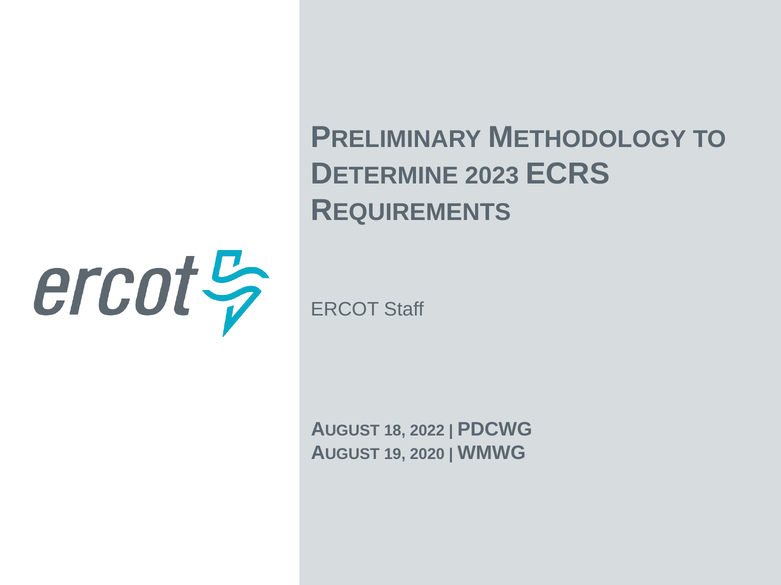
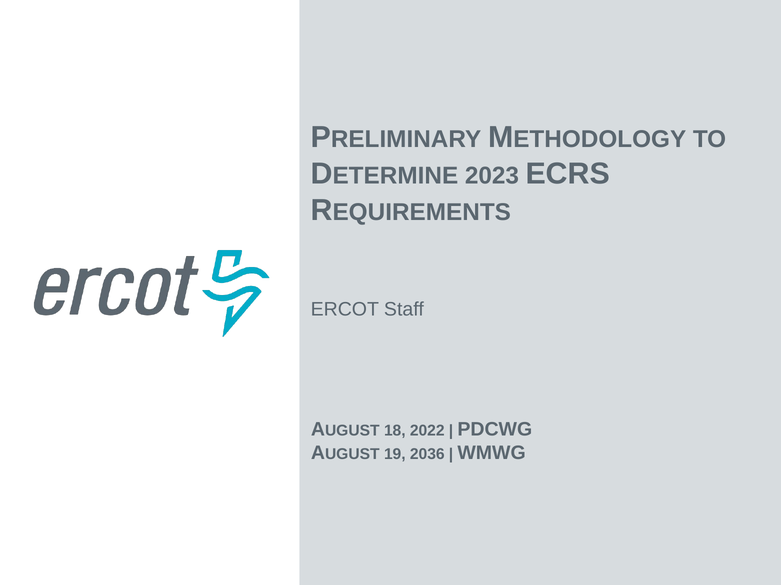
2020: 2020 -> 2036 (427, 455)
